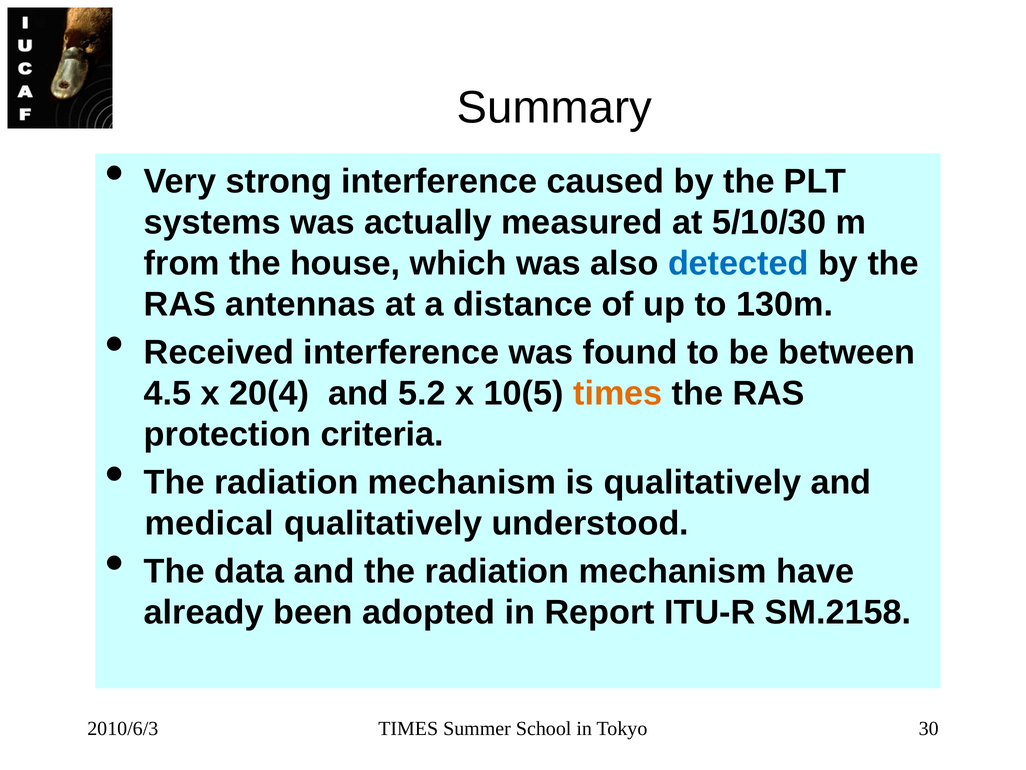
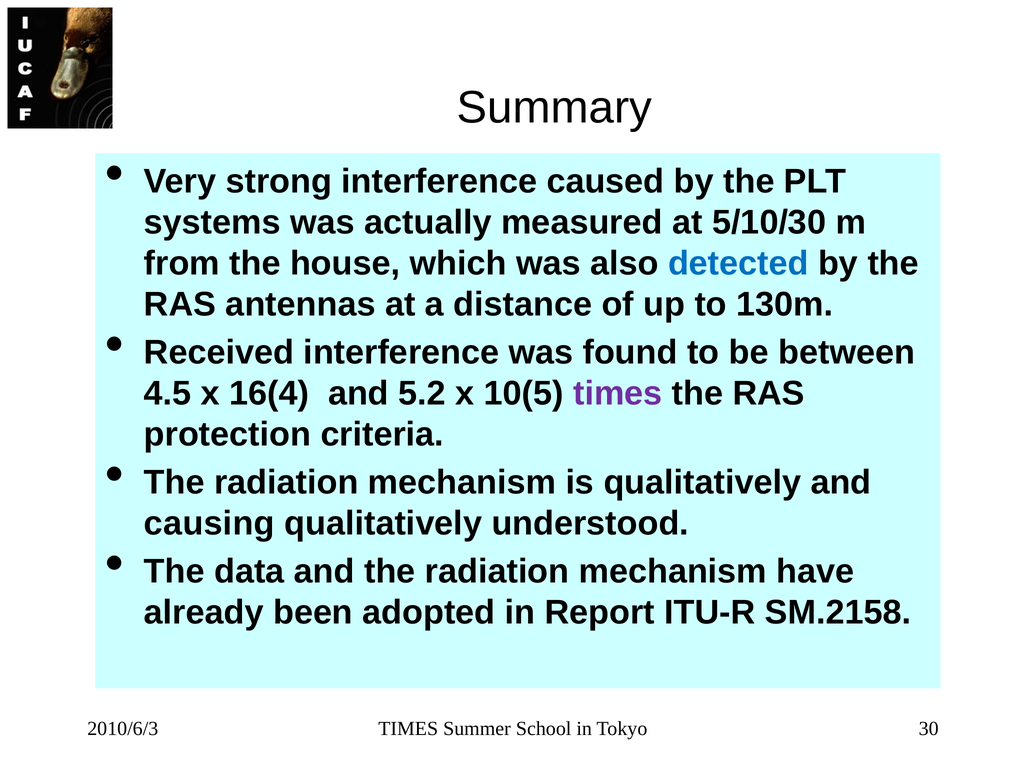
20(4: 20(4 -> 16(4 (269, 393)
times colour: orange -> purple (618, 393)
medical: medical -> causing (209, 523)
